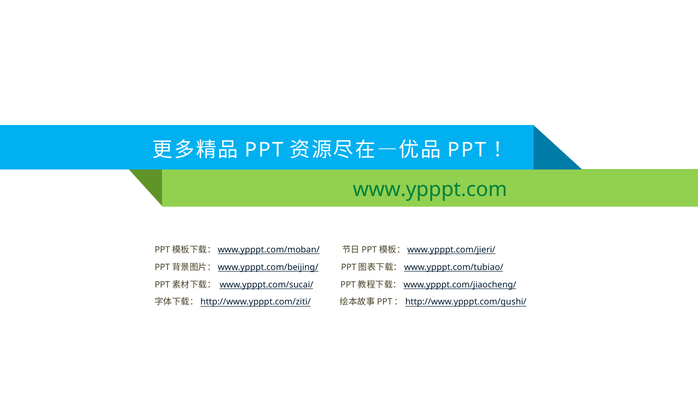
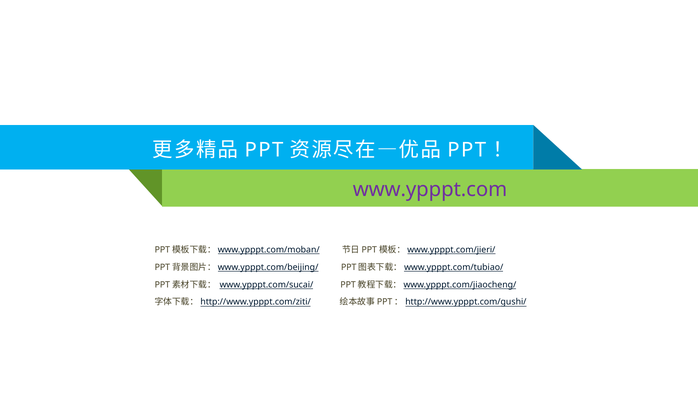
www.ypppt.com colour: green -> purple (430, 189)
